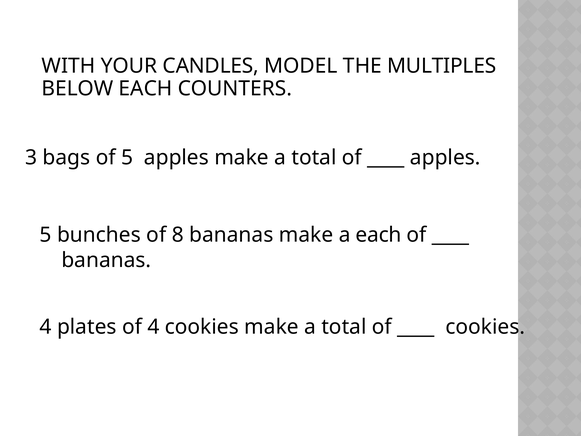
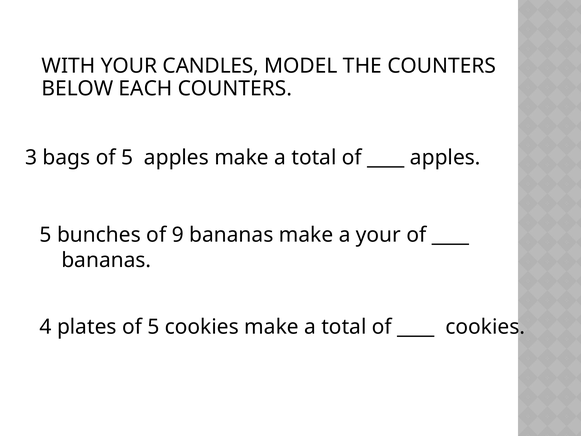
THE MULTIPLES: MULTIPLES -> COUNTERS (442, 66)
8: 8 -> 9 (178, 235)
a each: each -> your (378, 235)
plates of 4: 4 -> 5 (153, 327)
